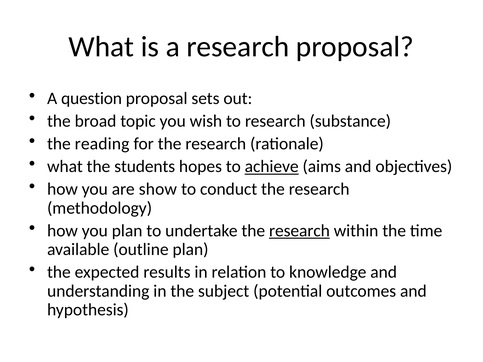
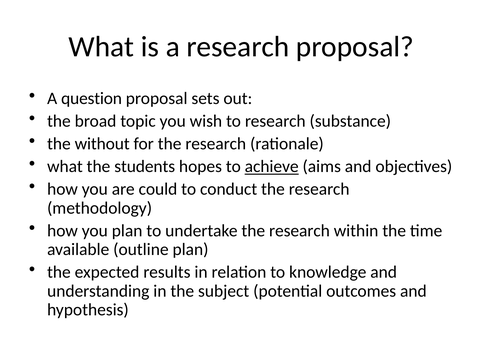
reading: reading -> without (102, 144)
show: show -> could (158, 189)
research underline: present -> none (299, 231)
